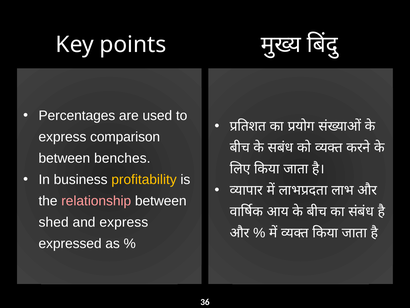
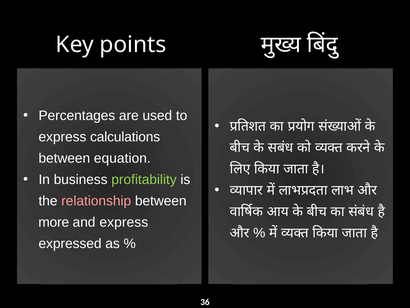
comparison: comparison -> calculations (125, 137)
benches: benches -> equation (122, 158)
profitability colour: yellow -> light green (144, 179)
shed: shed -> more (54, 222)
